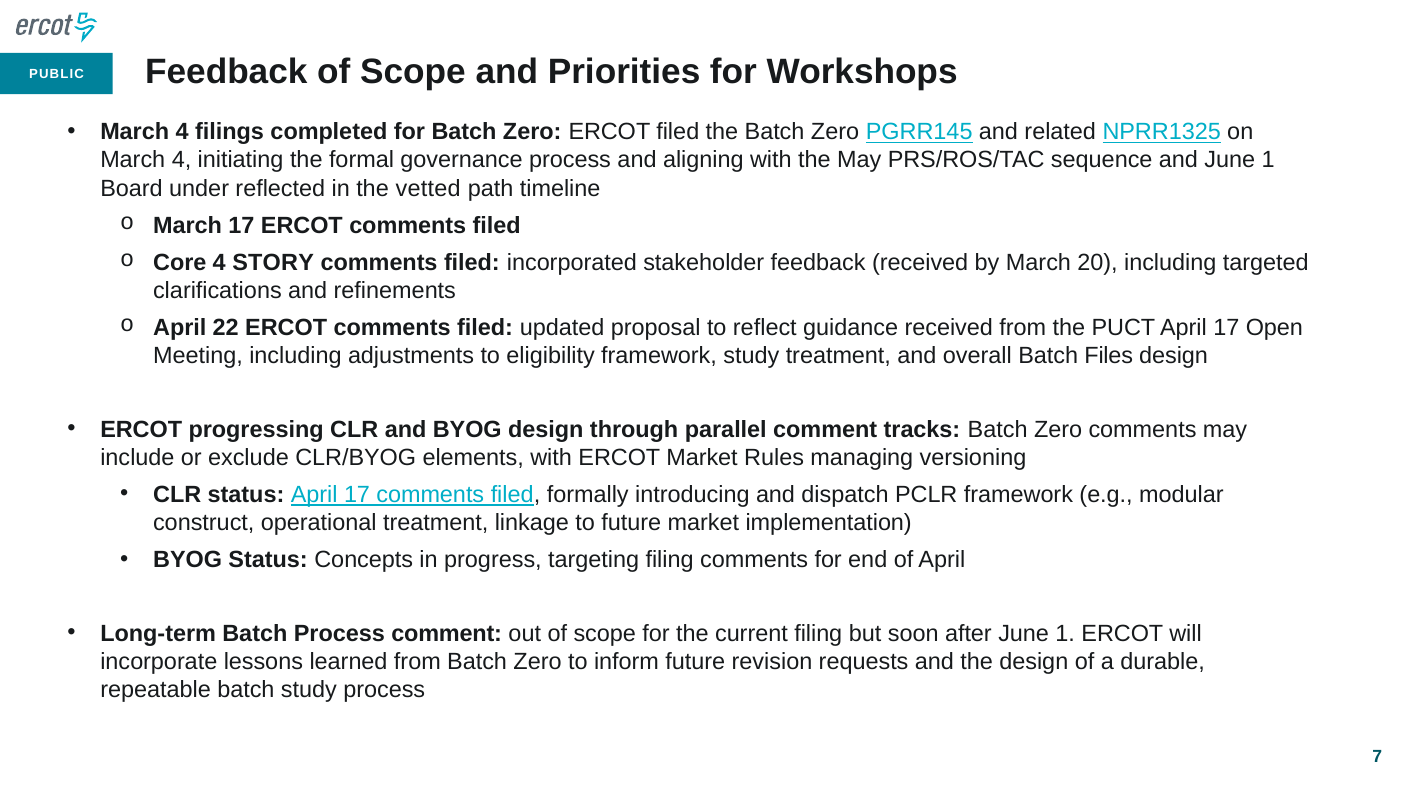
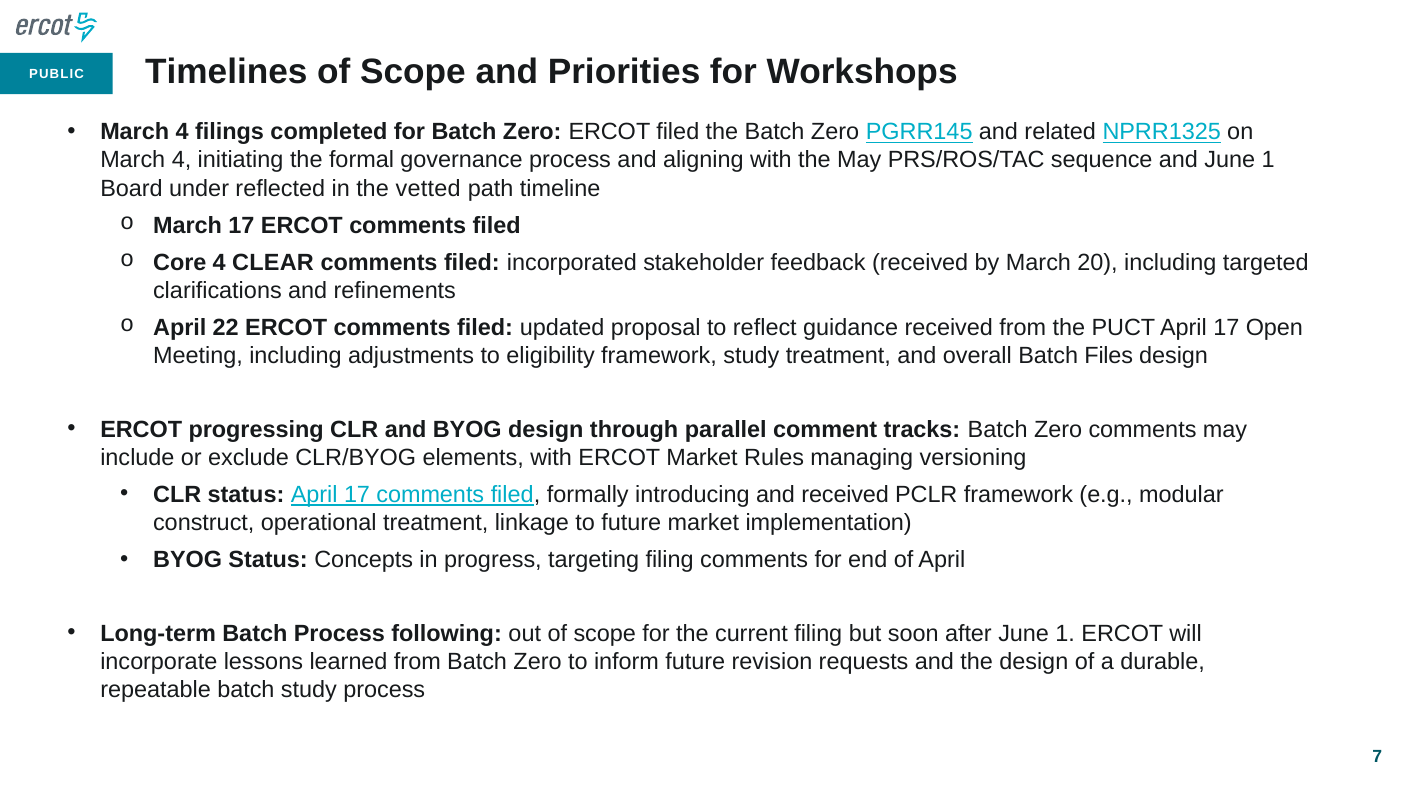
Feedback: Feedback -> Timelines (226, 72)
STORY: STORY -> CLEAR (273, 262)
and dispatch: dispatch -> received (845, 495)
Process comment: comment -> following (447, 634)
